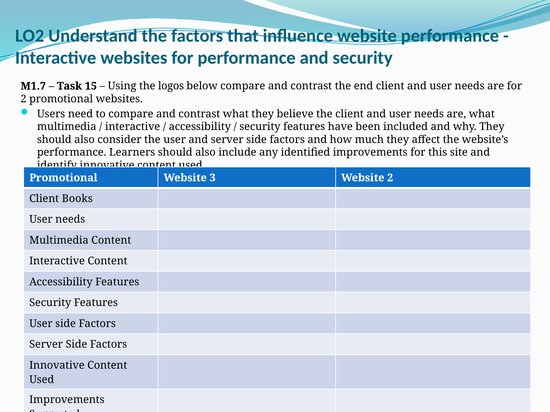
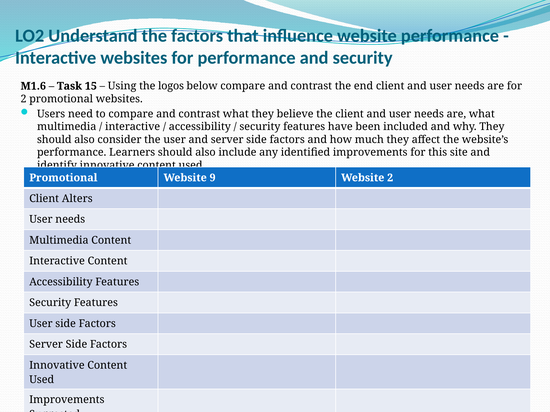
M1.7: M1.7 -> M1.6 (33, 86)
3: 3 -> 9 (213, 178)
Books: Books -> Alters (77, 199)
